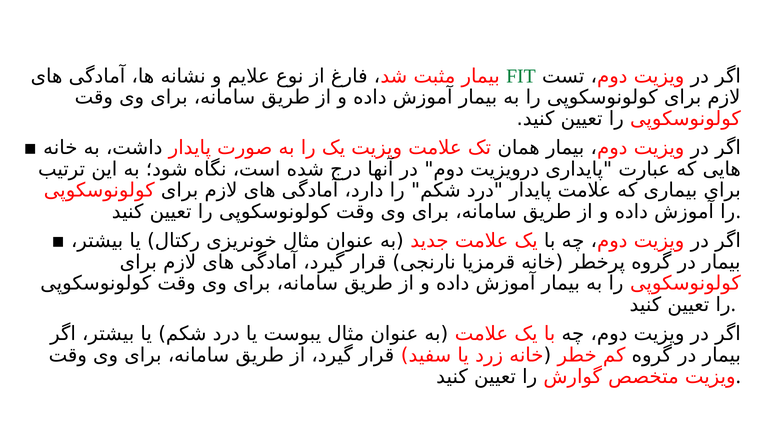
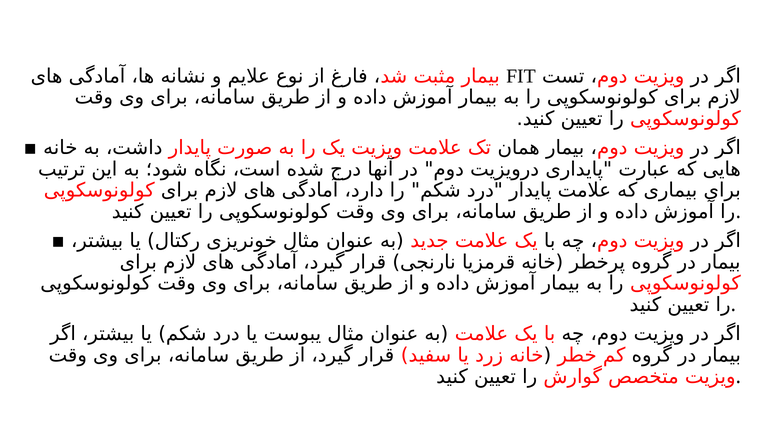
FIT colour: green -> black (521, 76)
